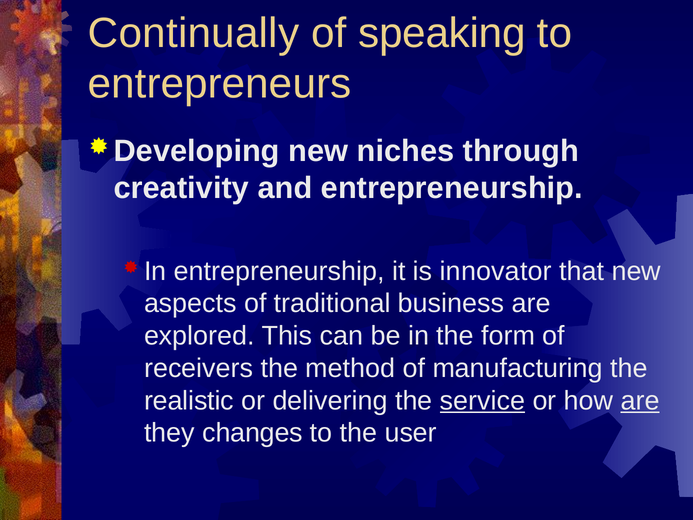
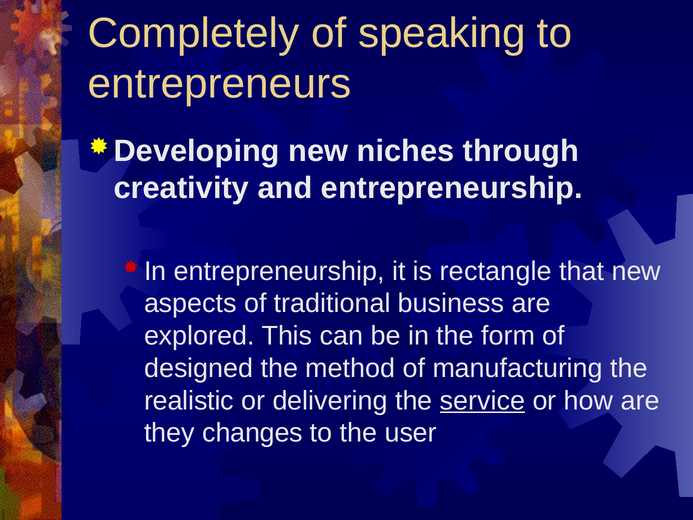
Continually: Continually -> Completely (194, 33)
innovator: innovator -> rectangle (496, 271)
receivers: receivers -> designed (199, 368)
are underline: present -> none (640, 400)
